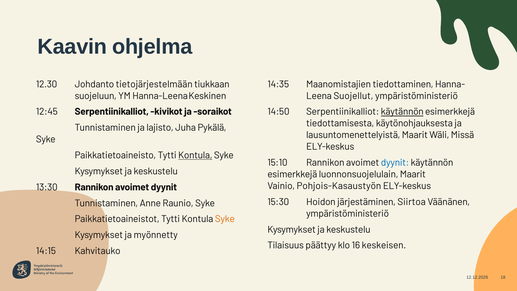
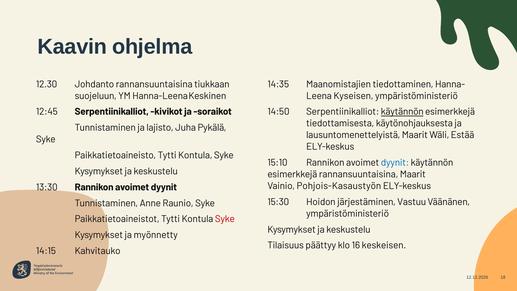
Johdanto tietojärjestelmään: tietojärjestelmään -> rannansuuntaisina (154, 84)
Suojellut: Suojellut -> Kyseisen (353, 96)
Missä: Missä -> Estää (463, 135)
Kontula underline: present -> none (195, 155)
esimerkkejä luonnonsuojelulain: luonnonsuojelulain -> rannansuuntaisina (359, 174)
Siirtoa: Siirtoa -> Vastuu (412, 202)
Syke colour: orange -> red (225, 219)
